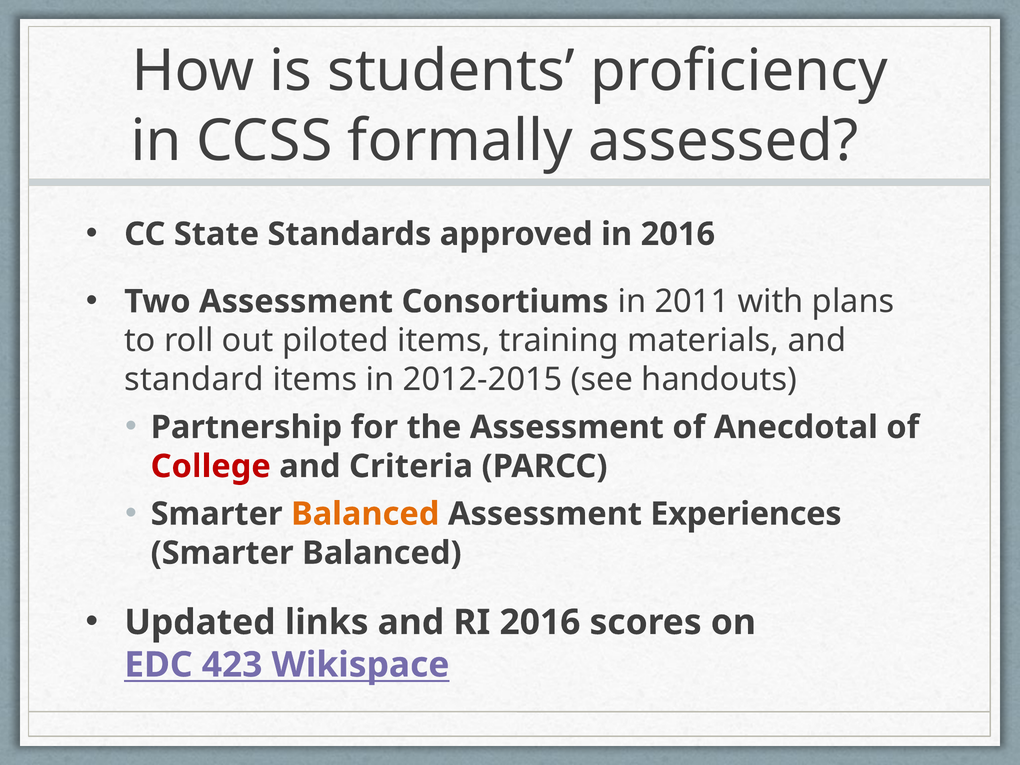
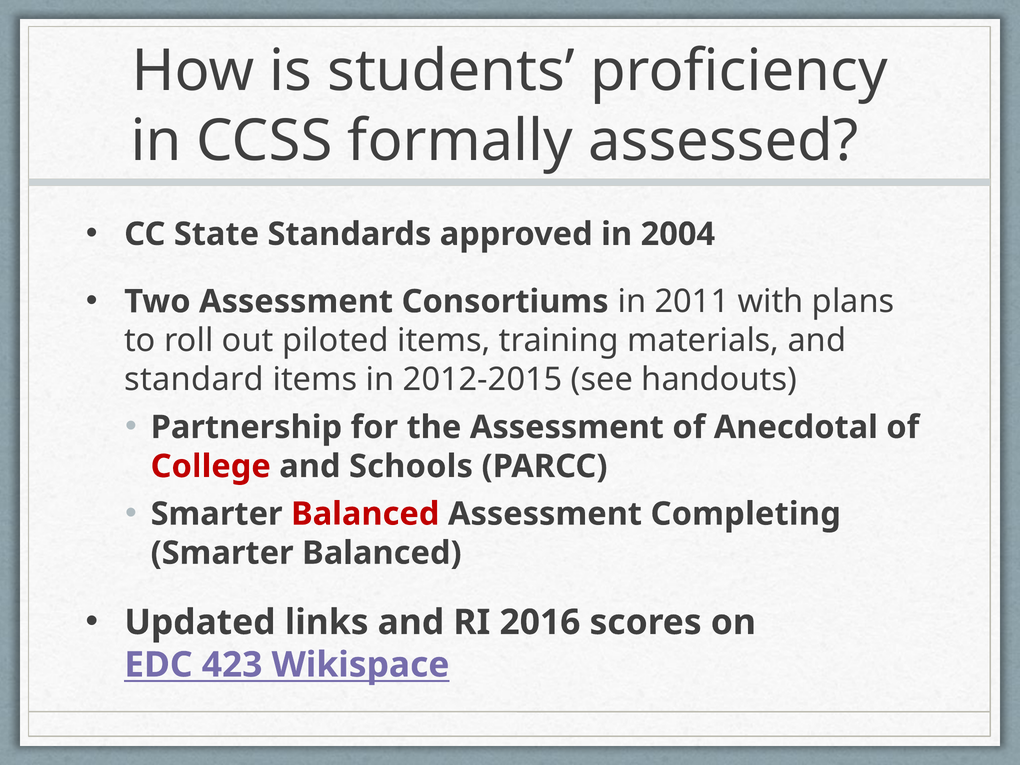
in 2016: 2016 -> 2004 (678, 234)
Criteria: Criteria -> Schools (411, 466)
Balanced colour: orange -> red (365, 514)
Experiences: Experiences -> Completing (746, 514)
